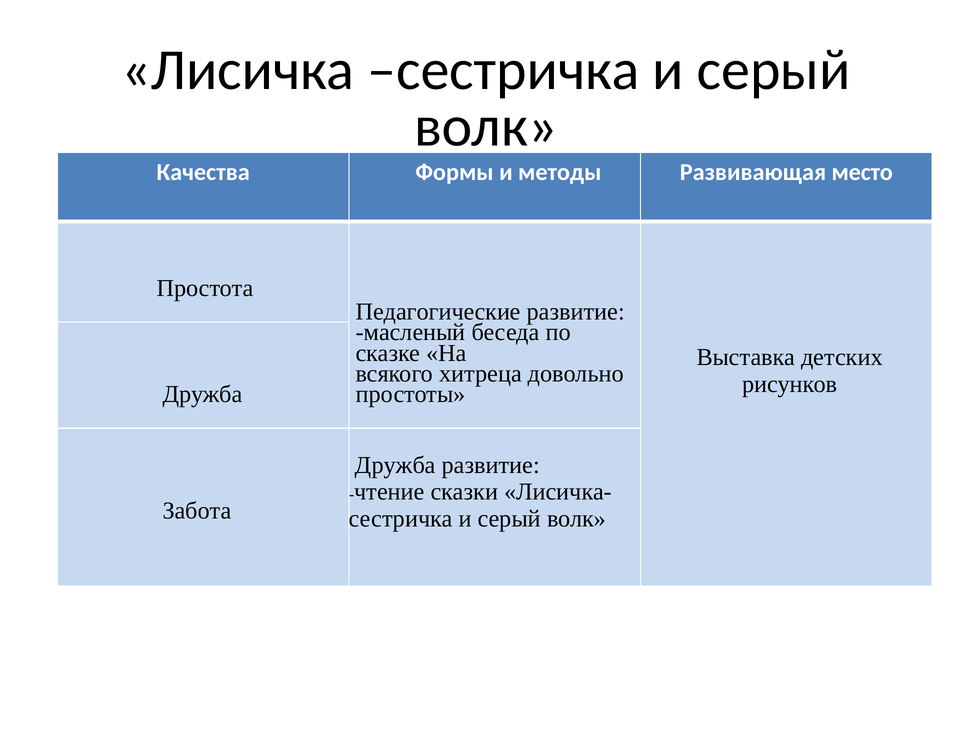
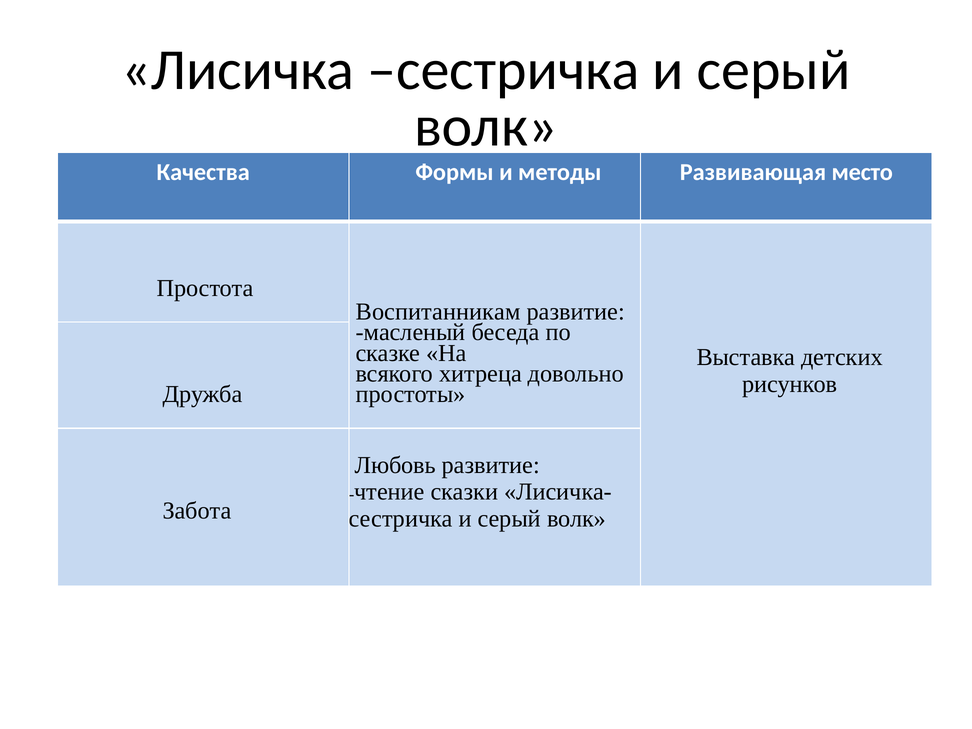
Педагогические: Педагогические -> Воспитанникам (438, 312)
Дружба: Дружба -> Любовь (395, 465)
